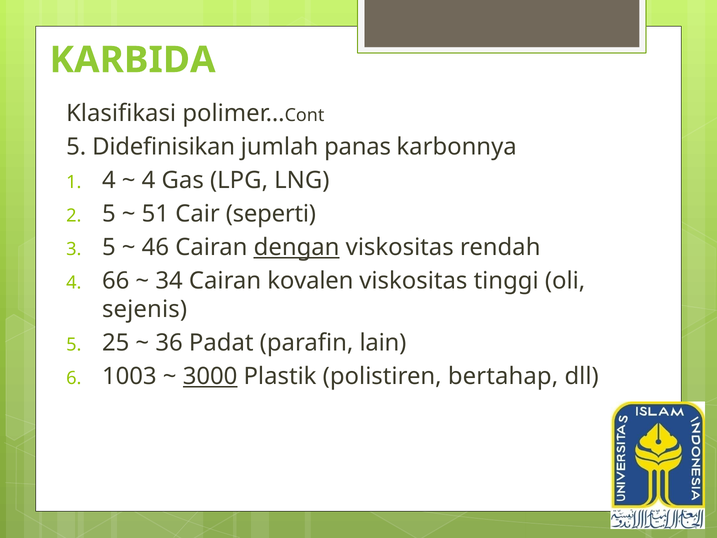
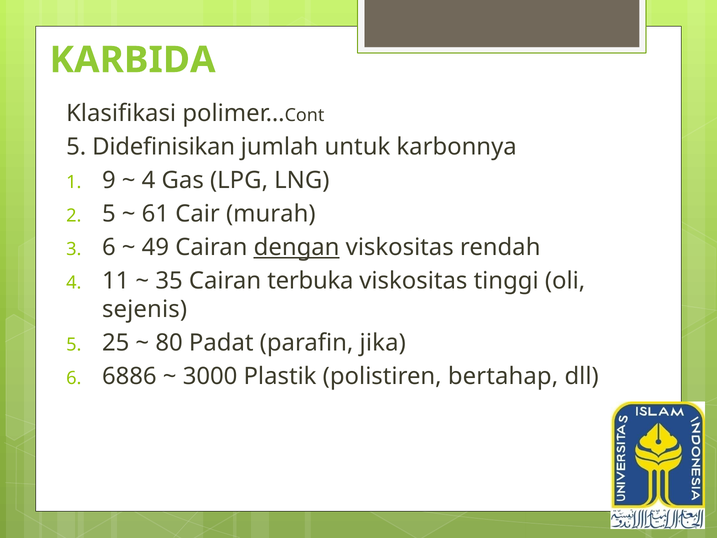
panas: panas -> untuk (357, 147)
1 4: 4 -> 9 (109, 180)
51: 51 -> 61 (155, 214)
seperti: seperti -> murah (271, 214)
5: 5 -> 6 (109, 247)
46: 46 -> 49 (155, 247)
66: 66 -> 11 (116, 281)
34: 34 -> 35 (169, 281)
kovalen: kovalen -> terbuka (310, 281)
36: 36 -> 80 (169, 343)
lain: lain -> jika (383, 343)
1003: 1003 -> 6886 (129, 376)
3000 underline: present -> none (210, 376)
